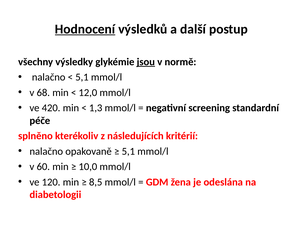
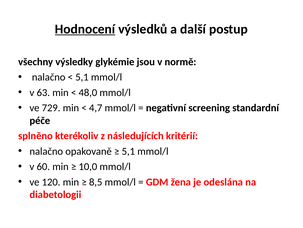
jsou underline: present -> none (146, 62)
68: 68 -> 63 (43, 92)
12,0: 12,0 -> 48,0 (88, 92)
420: 420 -> 729 (51, 108)
1,3: 1,3 -> 4,7 (96, 108)
